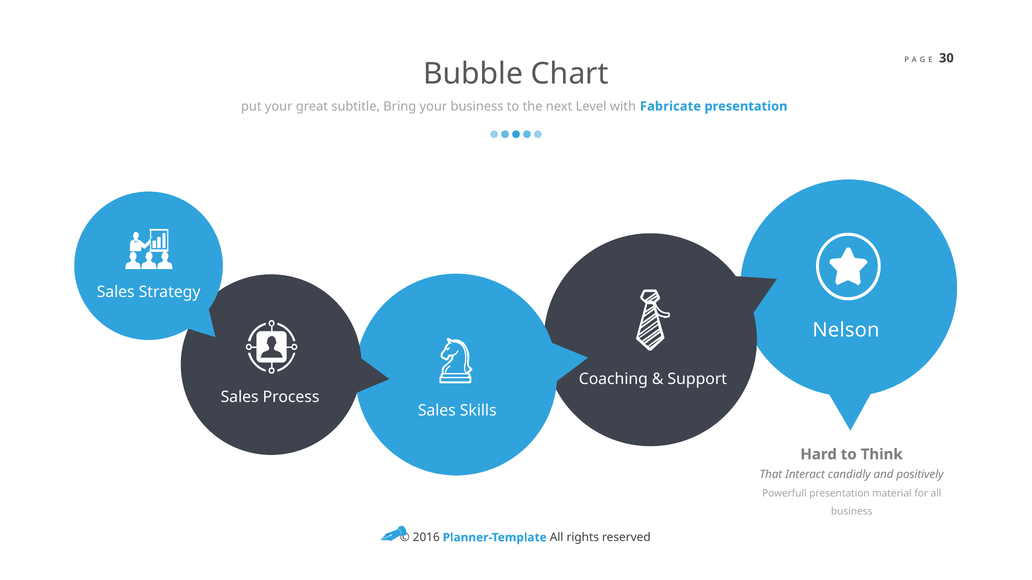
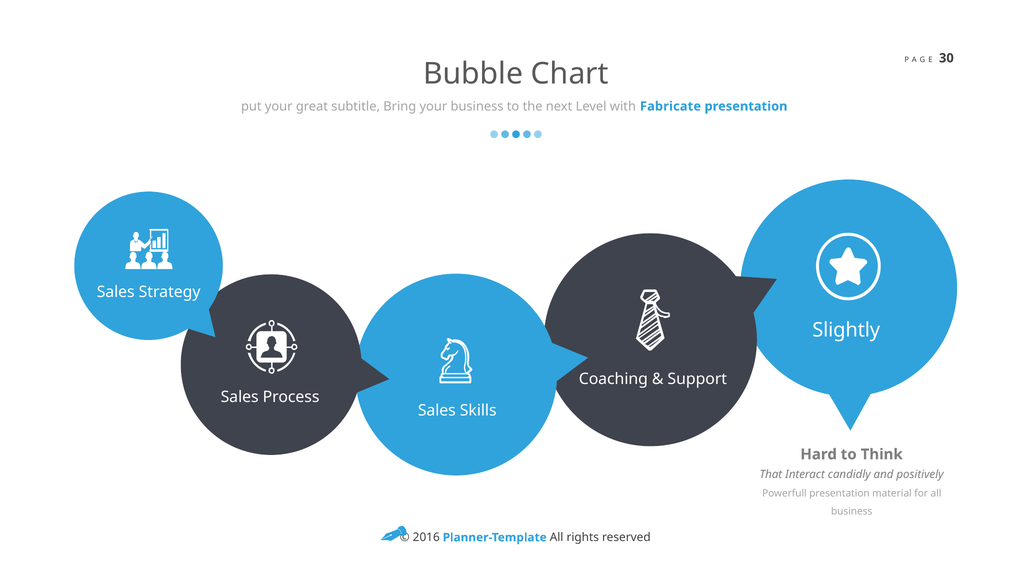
Nelson: Nelson -> Slightly (846, 330)
